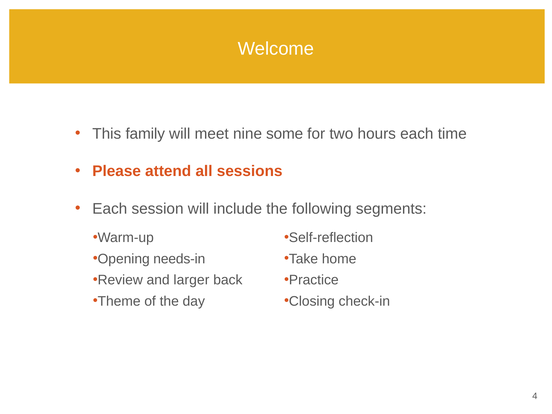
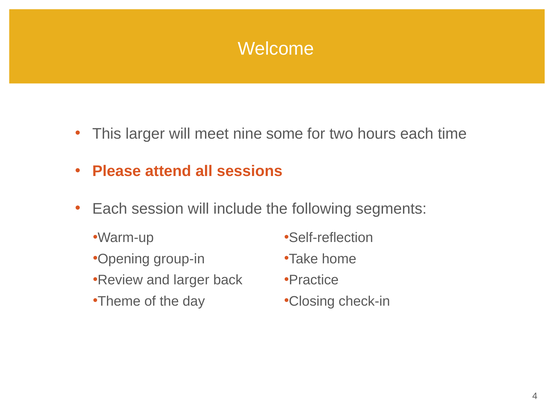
This family: family -> larger (145, 134)
needs-in: needs-in -> group-in (179, 259)
